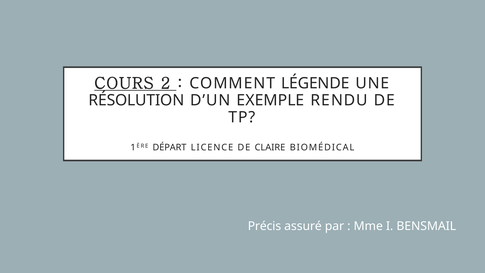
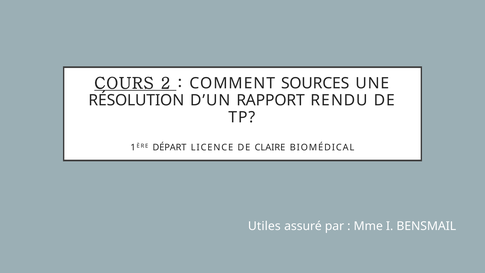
LÉGENDE: LÉGENDE -> SOURCES (315, 83)
EXEMPLE: EXEMPLE -> RAPPORT (271, 100)
Précis: Précis -> Utiles (264, 226)
